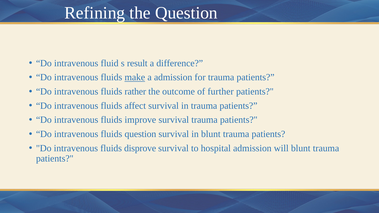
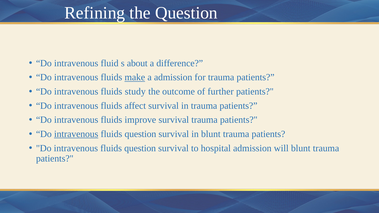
result: result -> about (137, 63)
rather: rather -> study (135, 92)
intravenous underline: none -> present (76, 134)
disprove: disprove -> question (140, 148)
